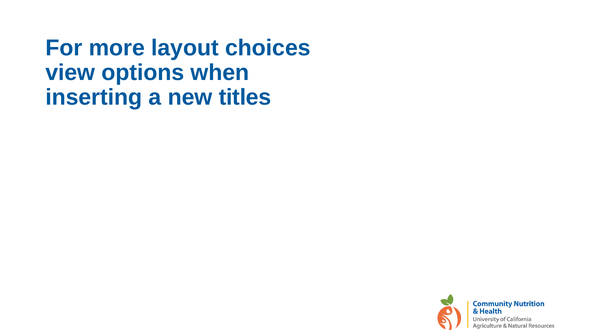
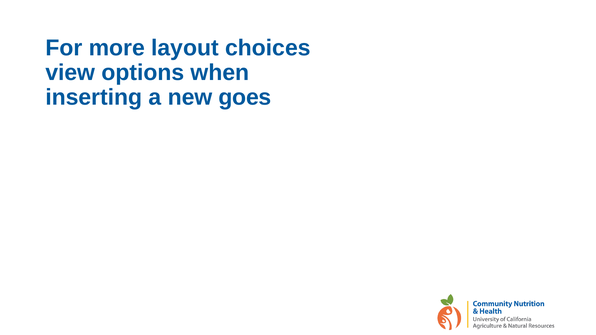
titles: titles -> goes (245, 97)
